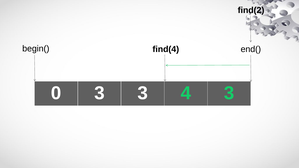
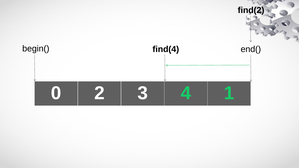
0 3: 3 -> 2 (99, 93)
4 3: 3 -> 1 (229, 93)
